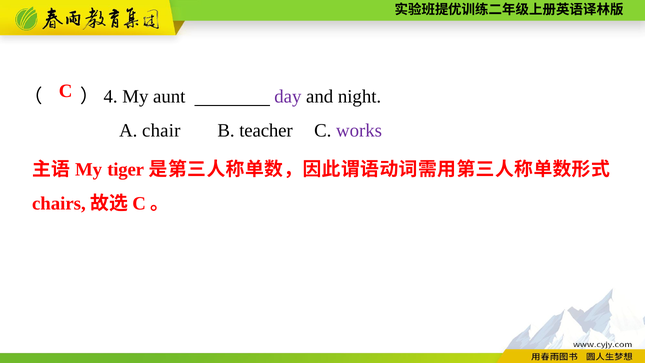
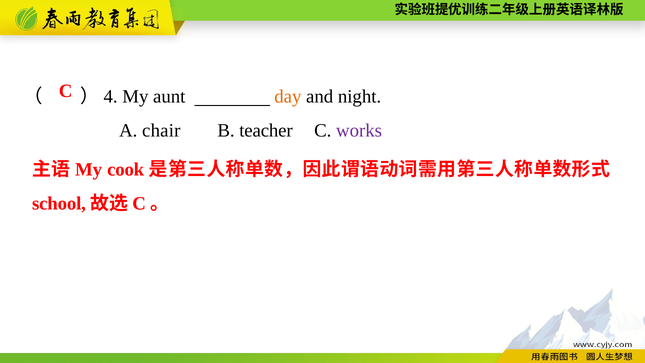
day colour: purple -> orange (288, 96)
tiger: tiger -> cook (126, 170)
chairs: chairs -> school (59, 204)
